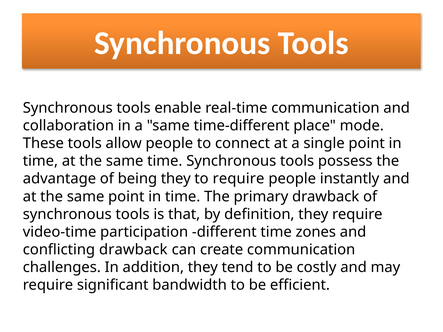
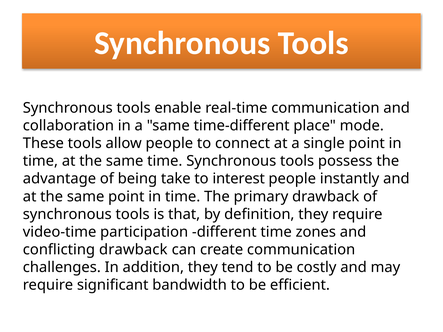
being they: they -> take (176, 179)
to require: require -> interest (239, 179)
